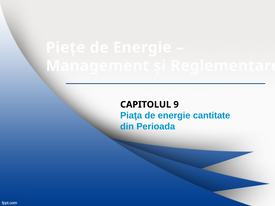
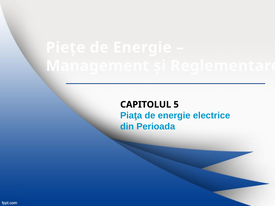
9: 9 -> 5 (176, 105)
cantitate: cantitate -> electrice (212, 116)
